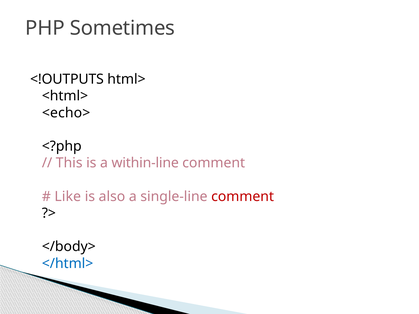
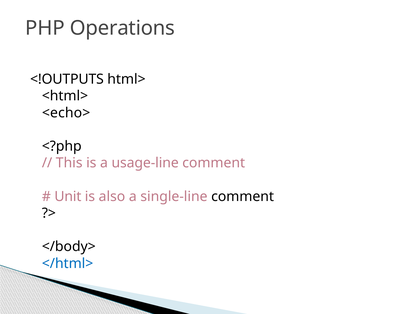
Sometimes: Sometimes -> Operations (122, 28)
within-line: within-line -> usage-line (145, 163)
Like: Like -> Unit (68, 197)
comment colour: red -> black (243, 197)
